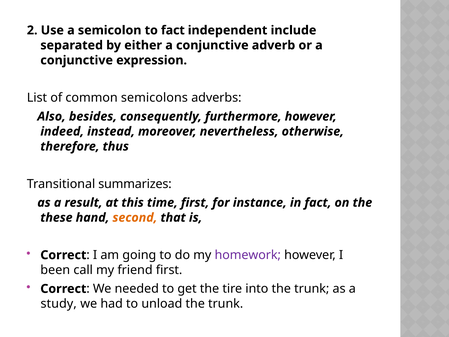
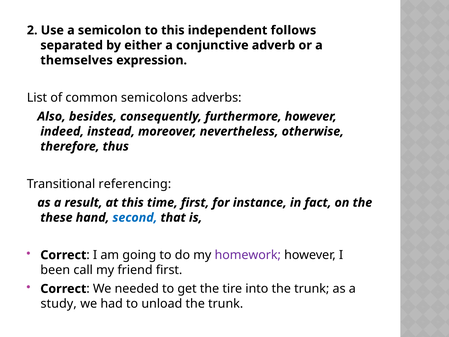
to fact: fact -> this (173, 30)
include: include -> follows (293, 30)
conjunctive: conjunctive -> themselves (77, 60)
summarizes: summarizes -> referencing (135, 184)
second colour: orange -> blue (135, 217)
